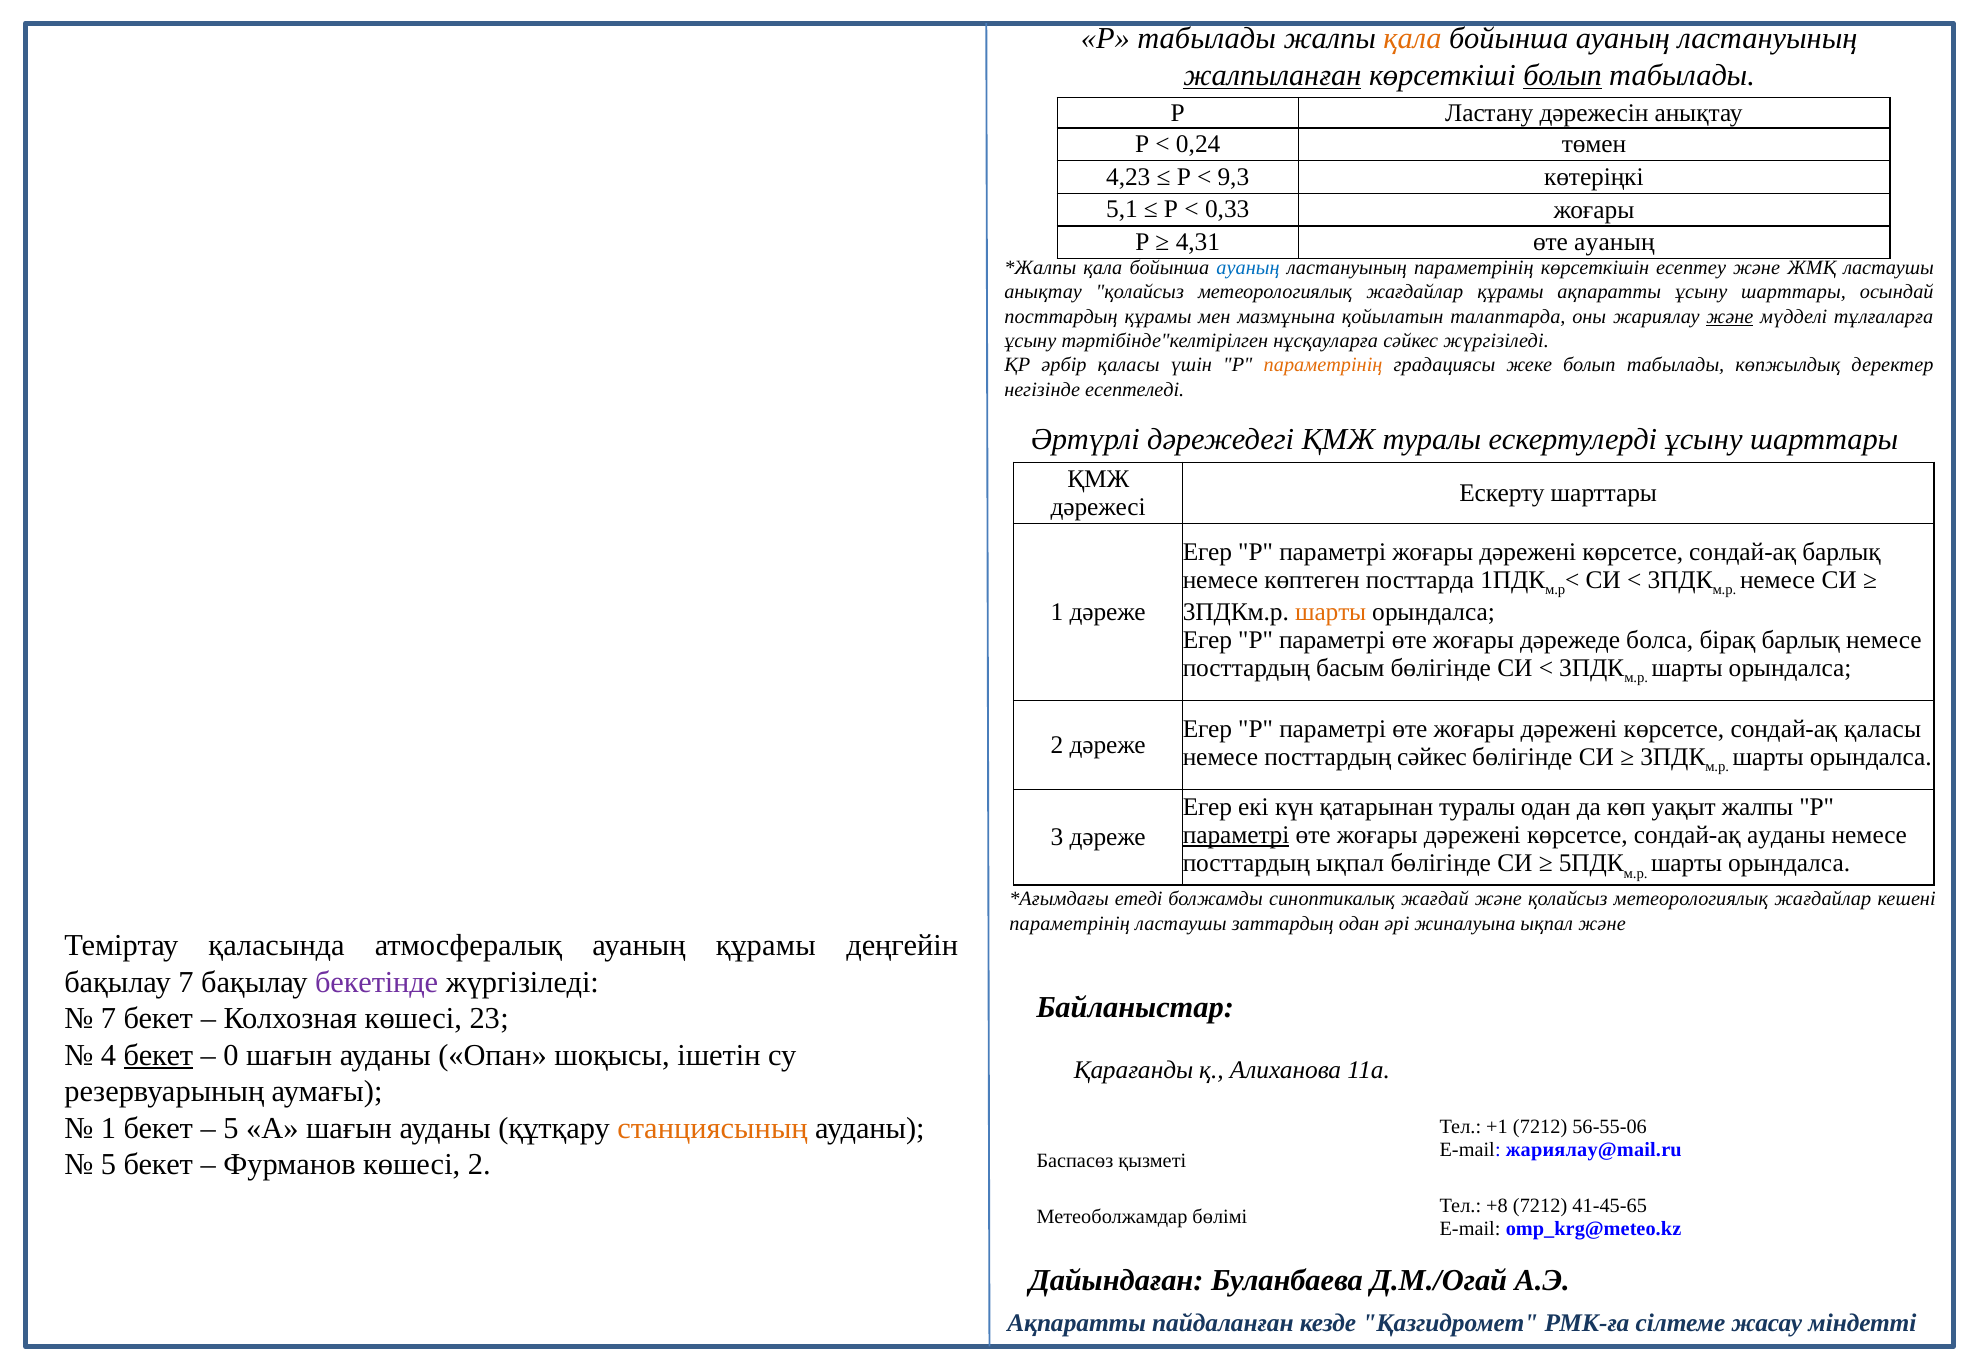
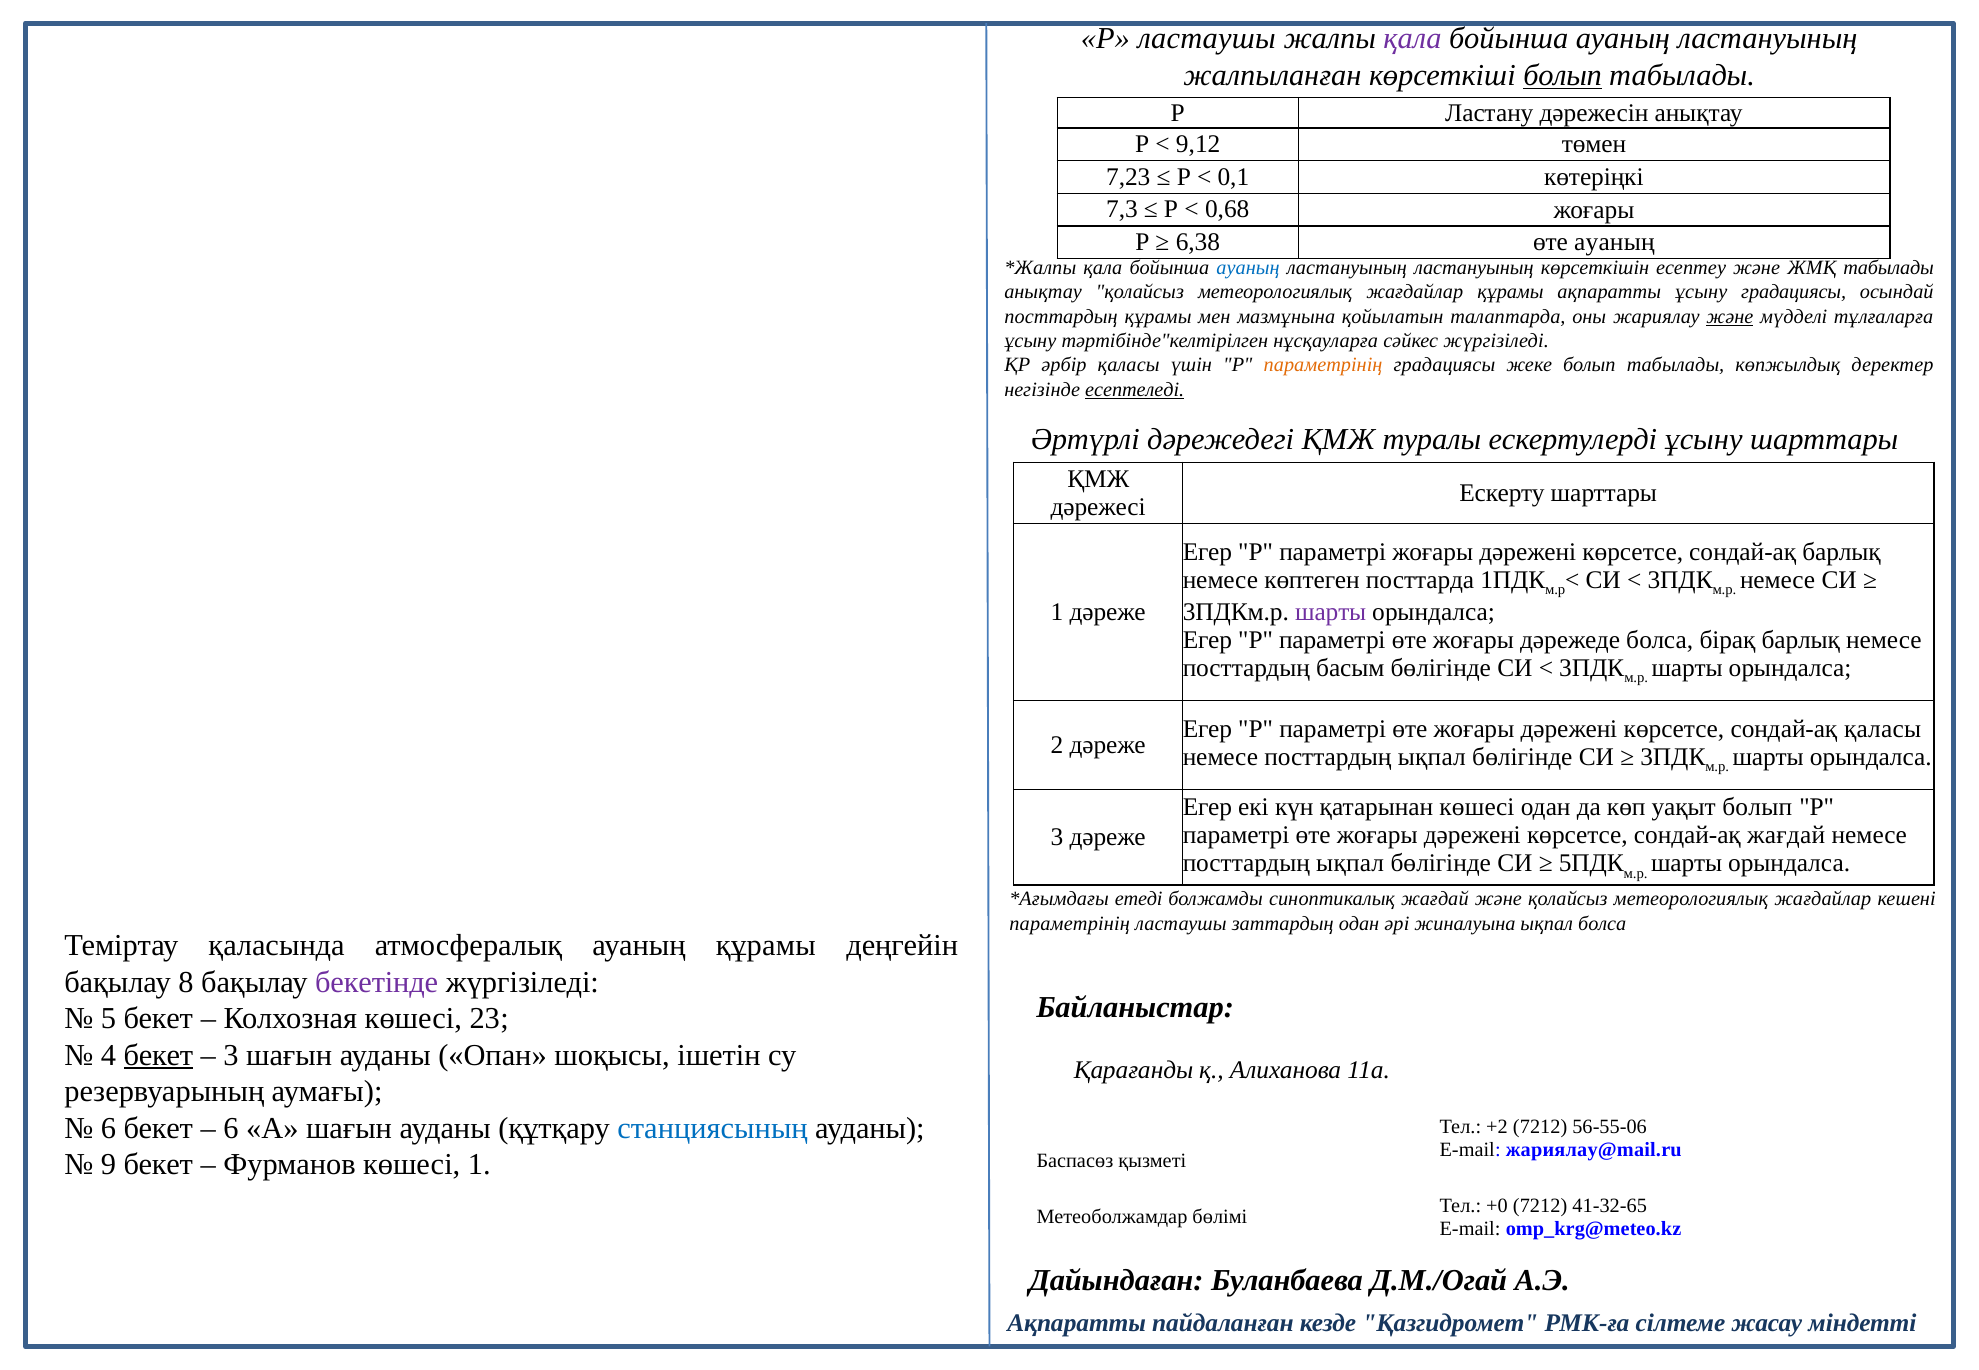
Р табылады: табылады -> ластаушы (1207, 39)
қала colour: orange -> purple (1412, 39)
жалпыланған underline: present -> none (1272, 75)
0,24: 0,24 -> 9,12 (1198, 144)
4,23: 4,23 -> 7,23 (1128, 177)
9,3: 9,3 -> 0,1 (1233, 177)
5,1: 5,1 -> 7,3 (1122, 209)
0,33: 0,33 -> 0,68 (1227, 209)
4,31: 4,31 -> 6,38 (1198, 242)
ластануының параметрінің: параметрінің -> ластануының (1474, 268)
ЖМҚ ластаушы: ластаушы -> табылады (1889, 268)
ақпаратты ұсыну шарттары: шарттары -> градациясы (1794, 292)
есептеледі underline: none -> present (1135, 390)
шарты colour: orange -> purple (1331, 612)
сәйкес: сәйкес -> ықпал (1432, 757)
қатарынан туралы: туралы -> көшесі (1477, 807)
уақыт жалпы: жалпы -> болып (1757, 807)
параметрі underline: present -> none (1236, 835)
сондай-ақ ауданы: ауданы -> жағдай (1786, 835)
ықпал және: және -> болса (1602, 924)
бақылау 7: 7 -> 8 (186, 982)
7: 7 -> 5 (109, 1019)
0: 0 -> 3 (231, 1055)
1: 1 -> 6 (109, 1128)
5: 5 -> 6 (231, 1128)
станциясының colour: orange -> blue (713, 1128)
+1: +1 -> +2 (1497, 1127)
5: 5 -> 9 (109, 1165)
көшесі 2: 2 -> 1 (479, 1165)
+8: +8 -> +0 (1497, 1206)
41-45-65: 41-45-65 -> 41-32-65 (1610, 1206)
